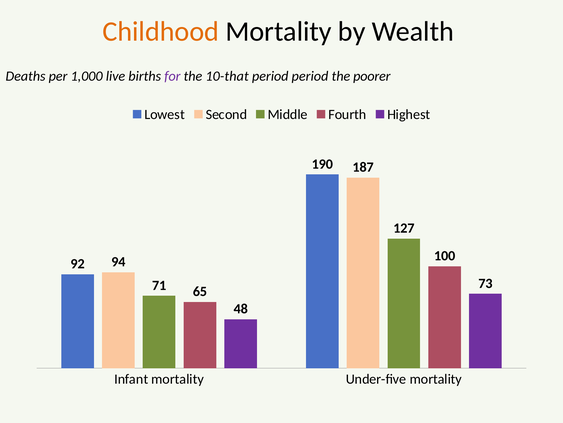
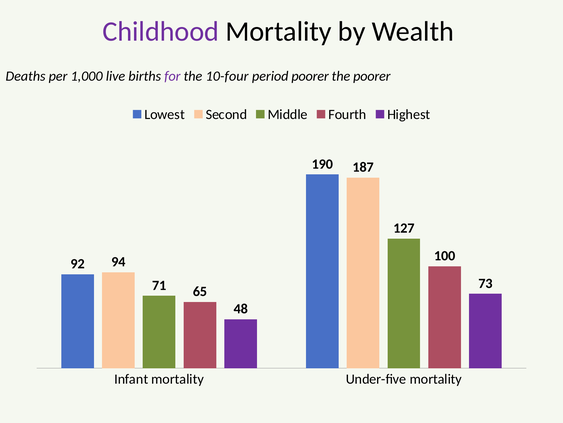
Childhood colour: orange -> purple (161, 31)
10-that: 10-that -> 10-four (227, 76)
period period: period -> poorer (310, 76)
